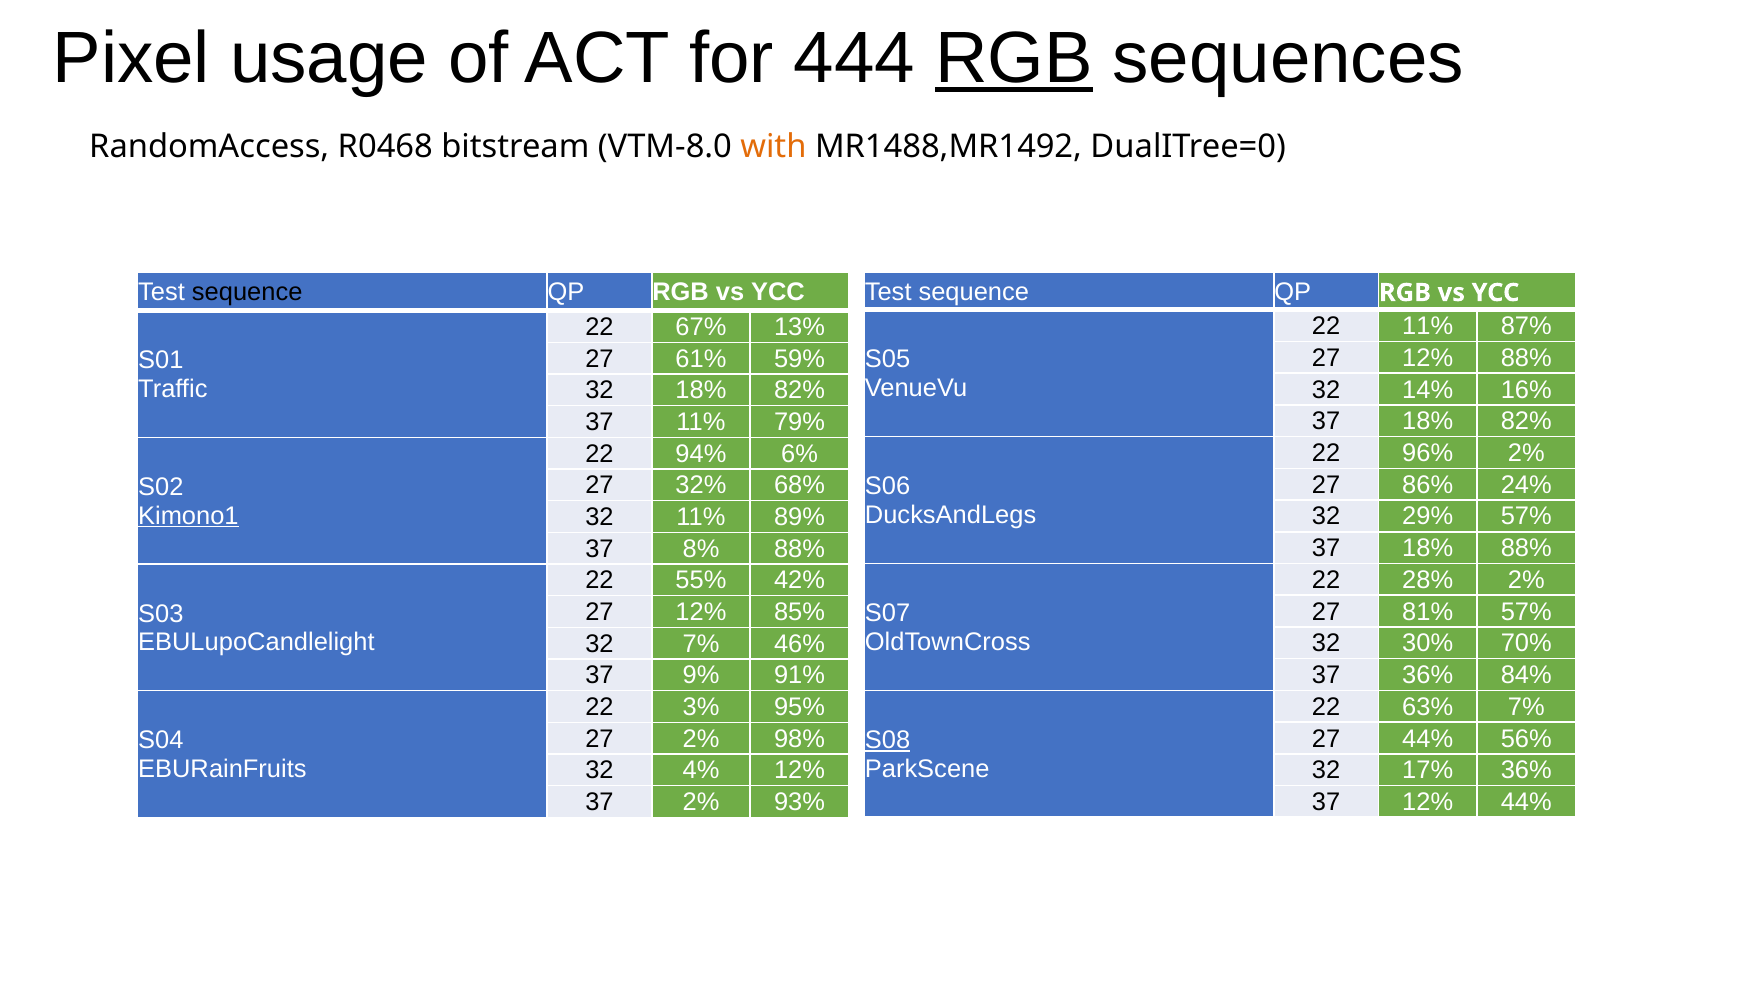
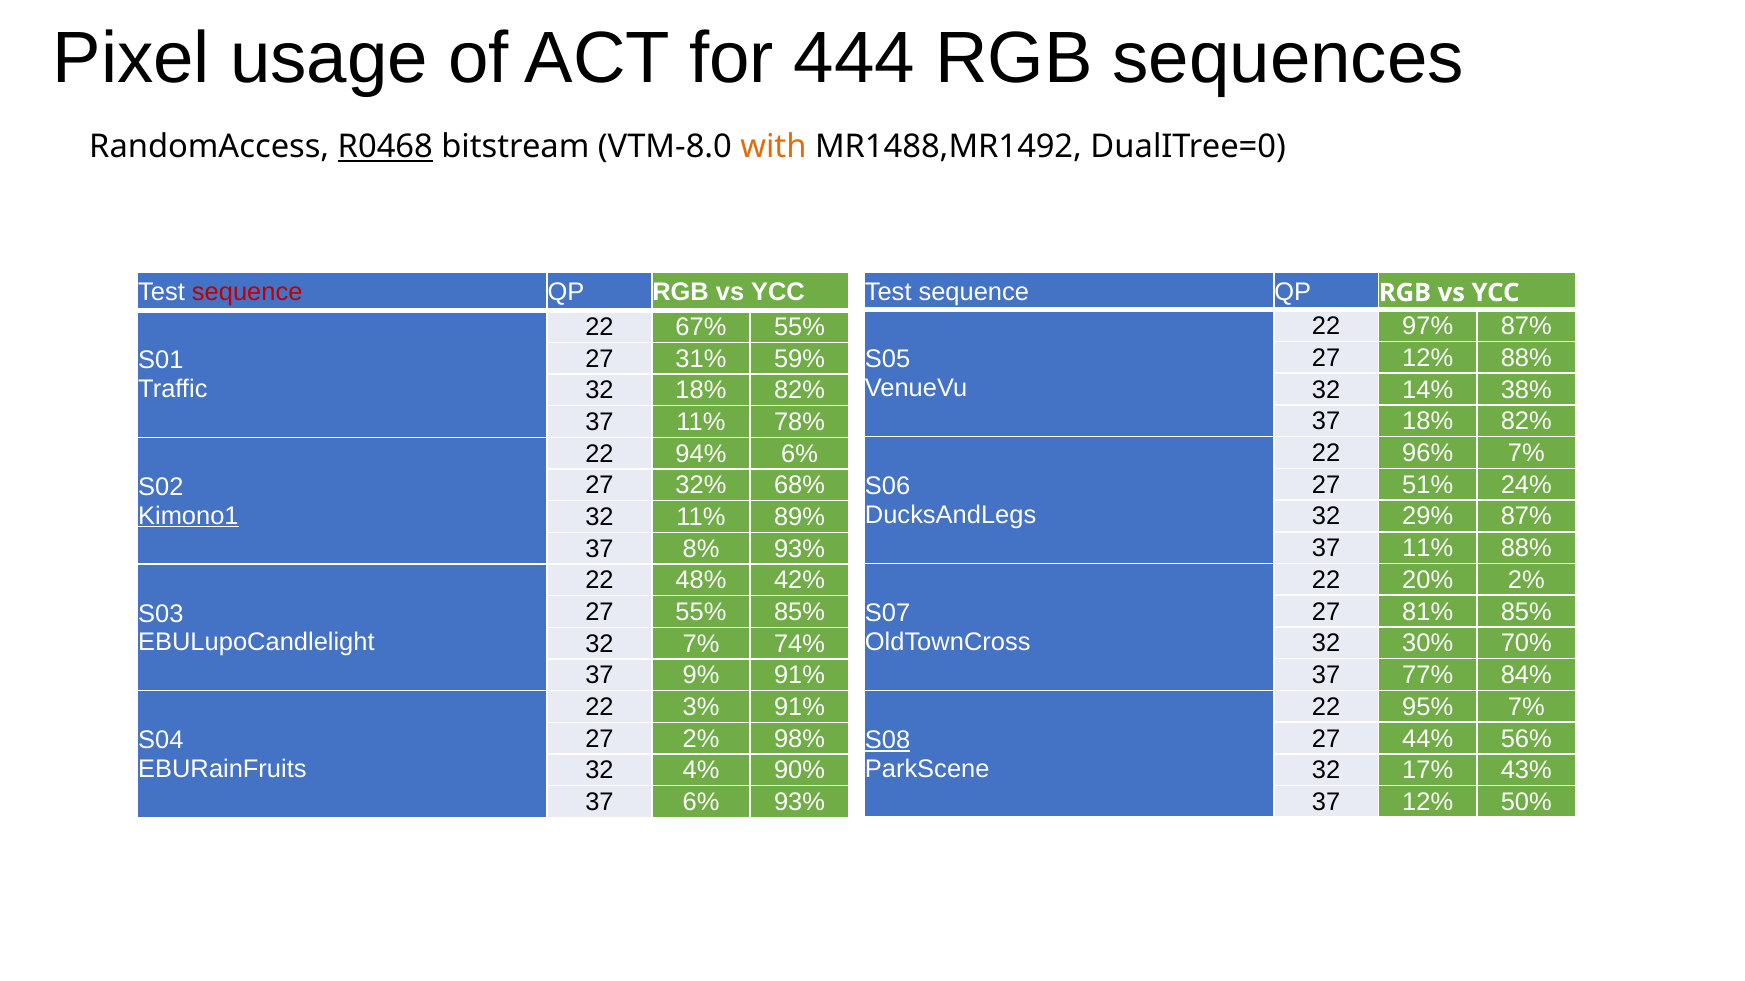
RGB underline: present -> none (1014, 58)
R0468 underline: none -> present (385, 147)
sequence colour: black -> red (247, 293)
22 11%: 11% -> 97% (1428, 326)
67% 13%: 13% -> 55% (800, 327)
61%: 61% -> 31% (701, 359)
16%: 16% -> 38% (1526, 390)
79%: 79% -> 78% (800, 422)
96% 2%: 2% -> 7% (1526, 453)
86%: 86% -> 51% (1428, 485)
29% 57%: 57% -> 87% (1526, 517)
18%: 18% -> 11% (1428, 549)
8% 88%: 88% -> 93% (800, 549)
28%: 28% -> 20% (1428, 580)
55%: 55% -> 48% (701, 581)
81% 57%: 57% -> 85% (1526, 612)
12%: 12% -> 55% (701, 613)
46%: 46% -> 74% (800, 644)
37 36%: 36% -> 77% (1428, 676)
63%: 63% -> 95% (1428, 707)
3% 95%: 95% -> 91% (800, 708)
17% 36%: 36% -> 43% (1526, 771)
4% 12%: 12% -> 90% (800, 771)
12% 44%: 44% -> 50% (1526, 803)
37 2%: 2% -> 6% (701, 803)
